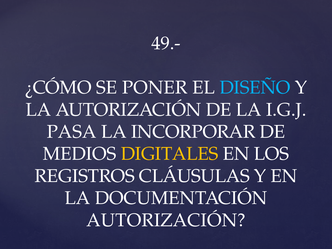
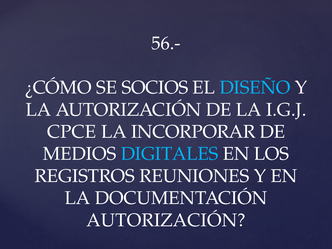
49.-: 49.- -> 56.- (166, 43)
PONER: PONER -> SOCIOS (155, 88)
PASA: PASA -> CPCE (72, 132)
DIGITALES colour: yellow -> light blue (170, 154)
CLÁUSULAS: CLÁUSULAS -> REUNIONES (194, 176)
